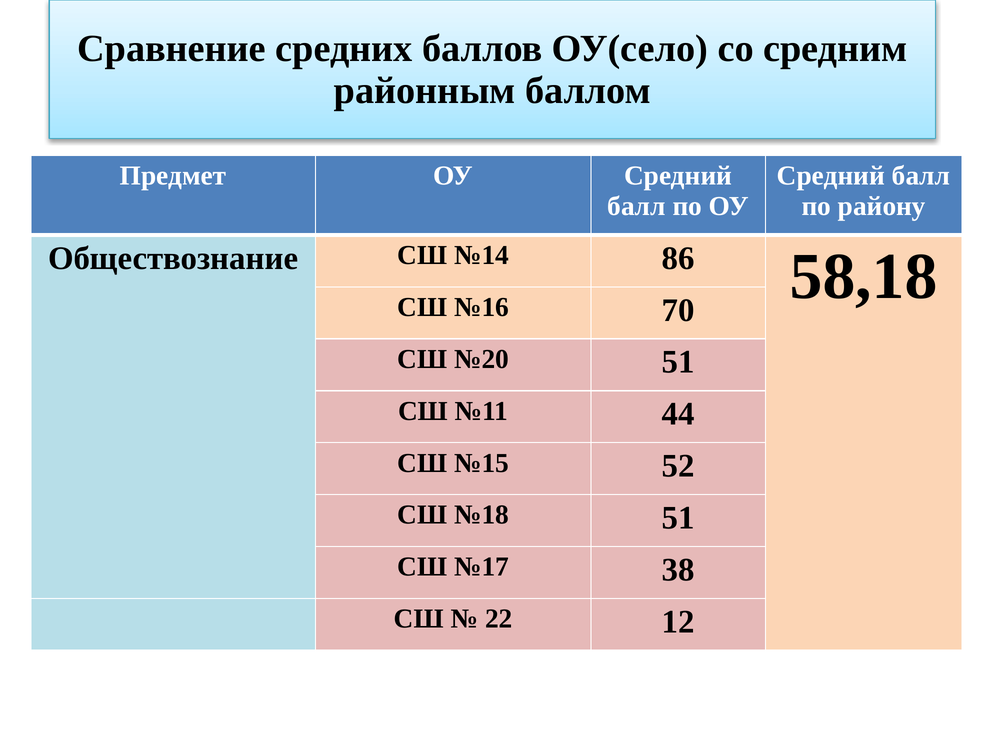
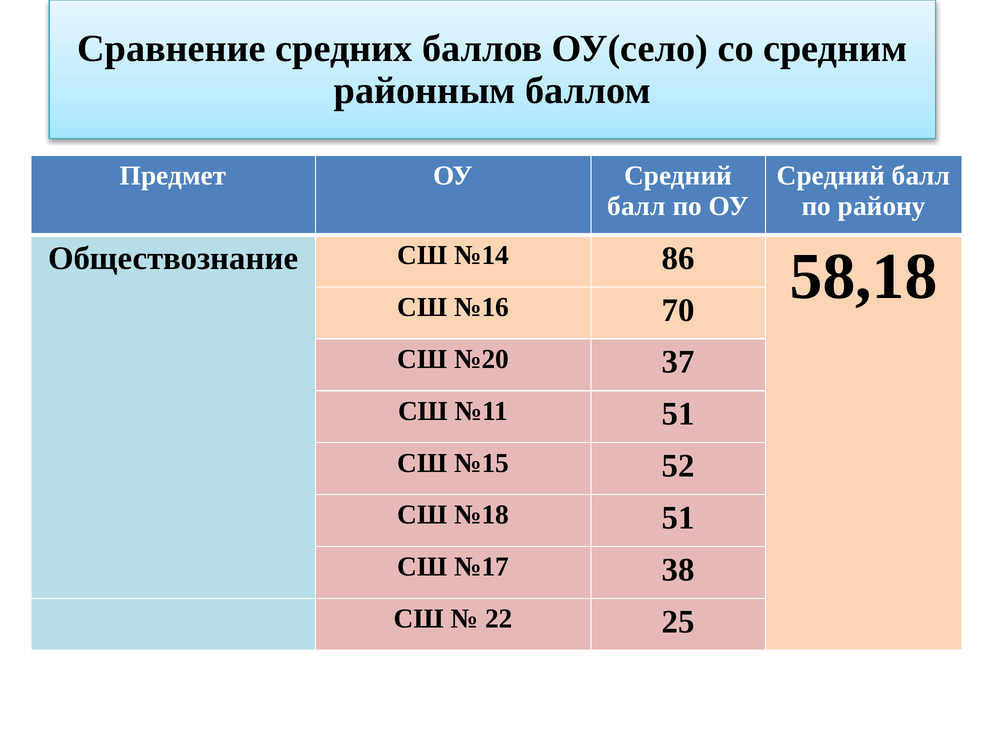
№20 51: 51 -> 37 (678, 362)
№11 44: 44 -> 51 (678, 414)
12: 12 -> 25 (678, 621)
